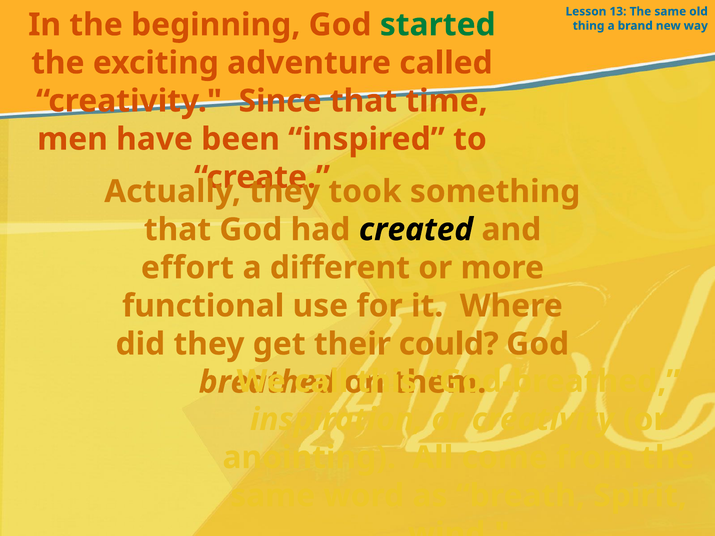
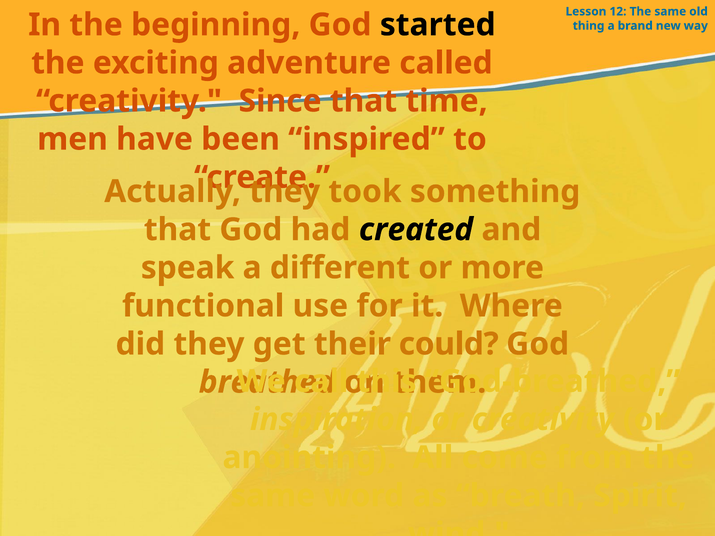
13: 13 -> 12 (618, 11)
started colour: green -> black (438, 25)
effort: effort -> speak (188, 268)
